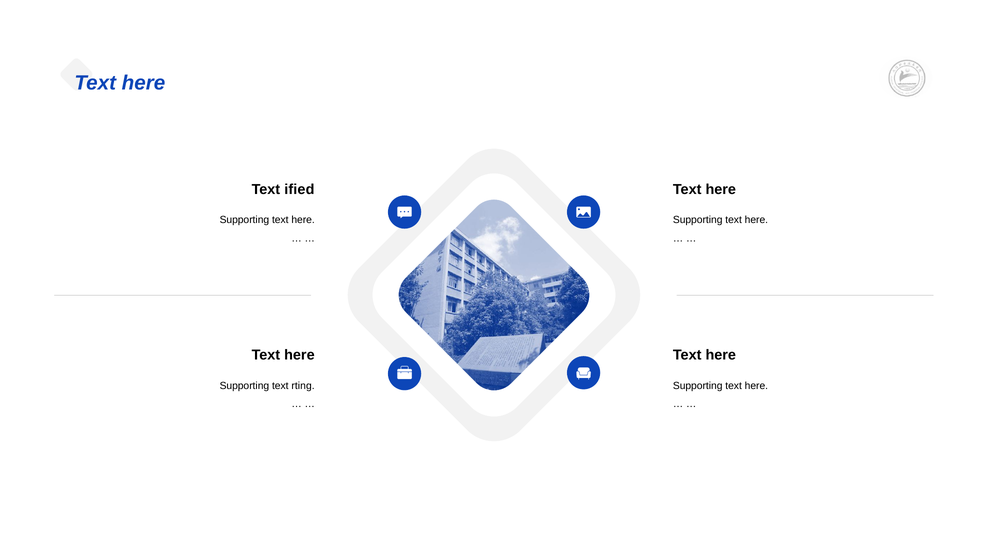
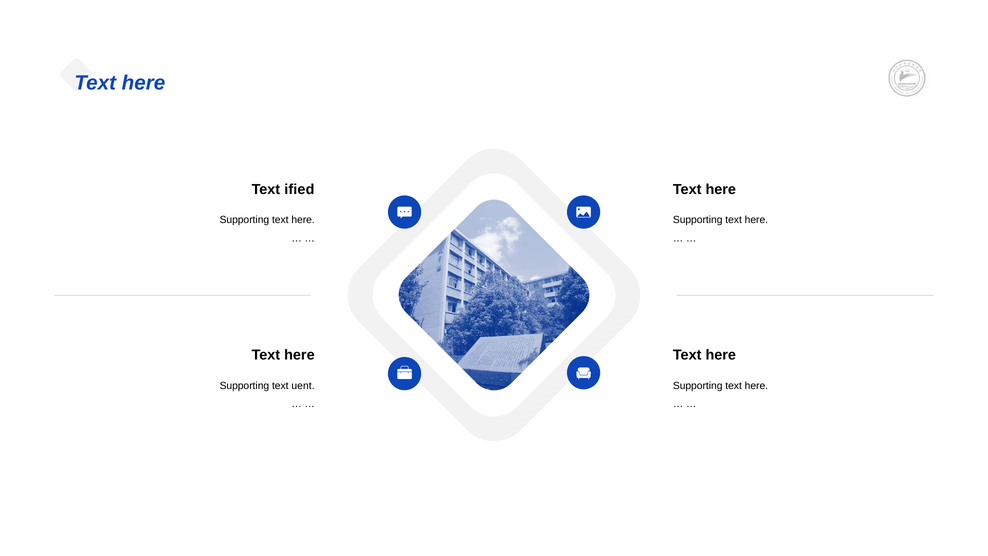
rting: rting -> uent (303, 385)
